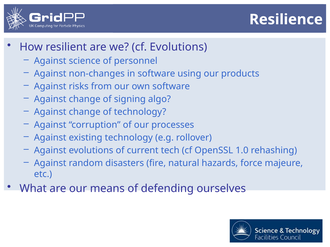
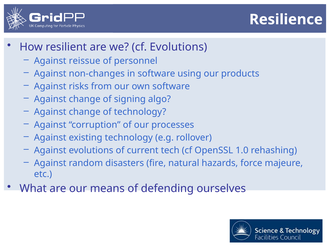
science: science -> reissue (85, 61)
